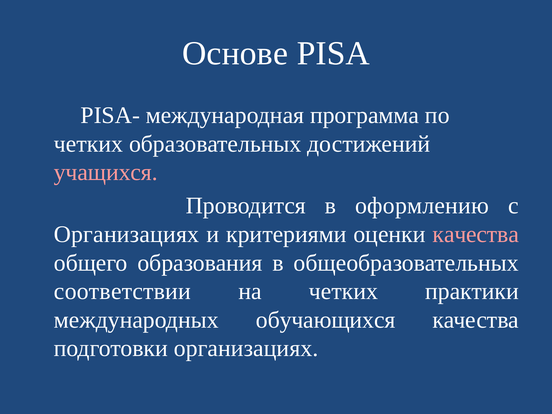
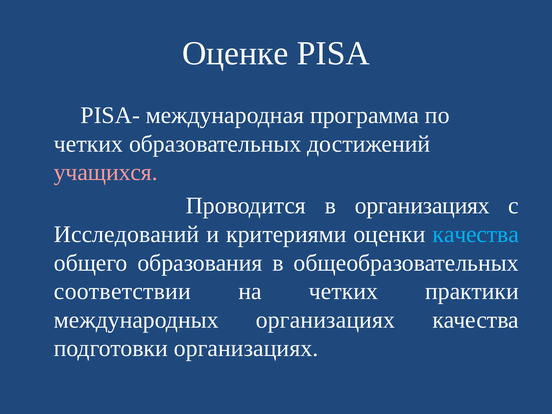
Основе: Основе -> Оценке (235, 53)
в оформлению: оформлению -> организациях (422, 206)
Организациях: Организациях -> Исследований (127, 234)
качества colour: pink -> light blue (476, 234)
международных обучающихся: обучающихся -> организациях (326, 320)
